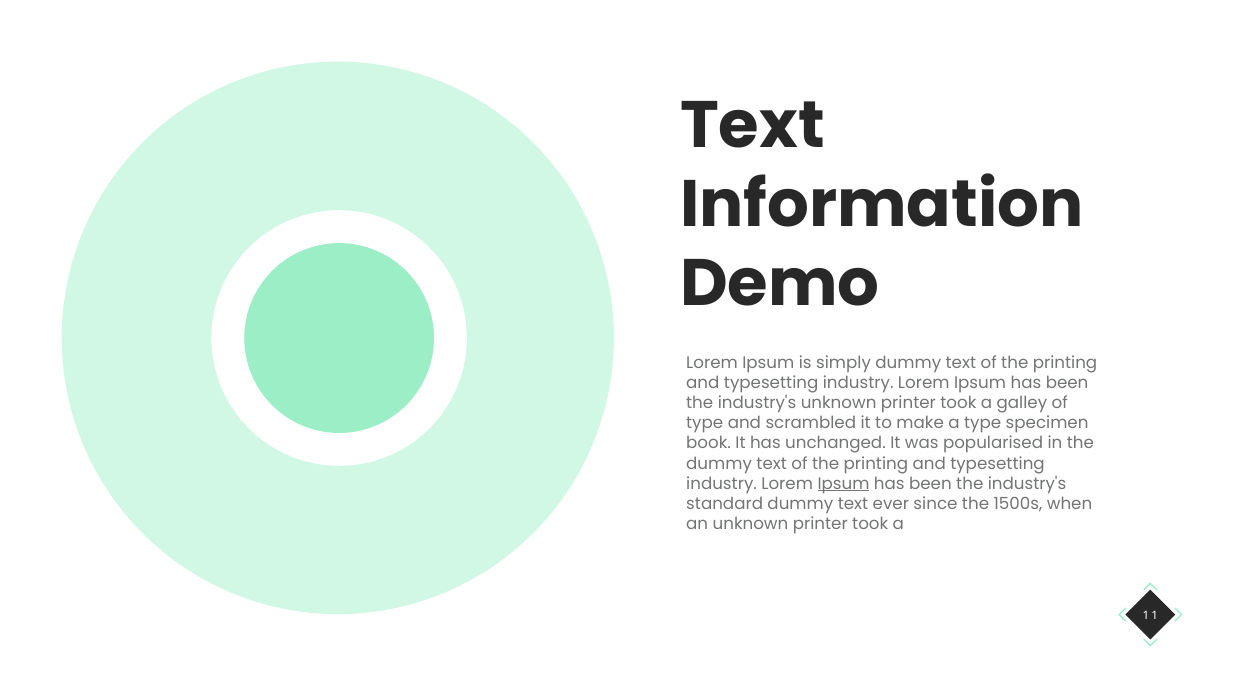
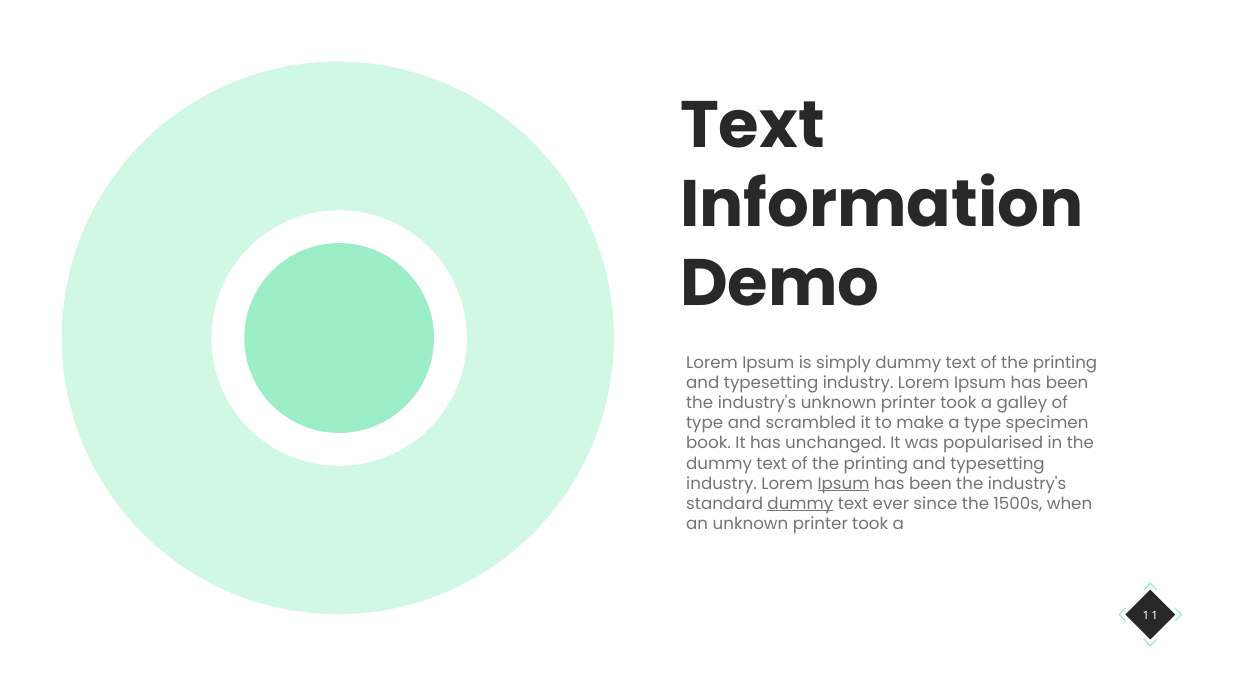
dummy underline: none -> present (800, 503)
